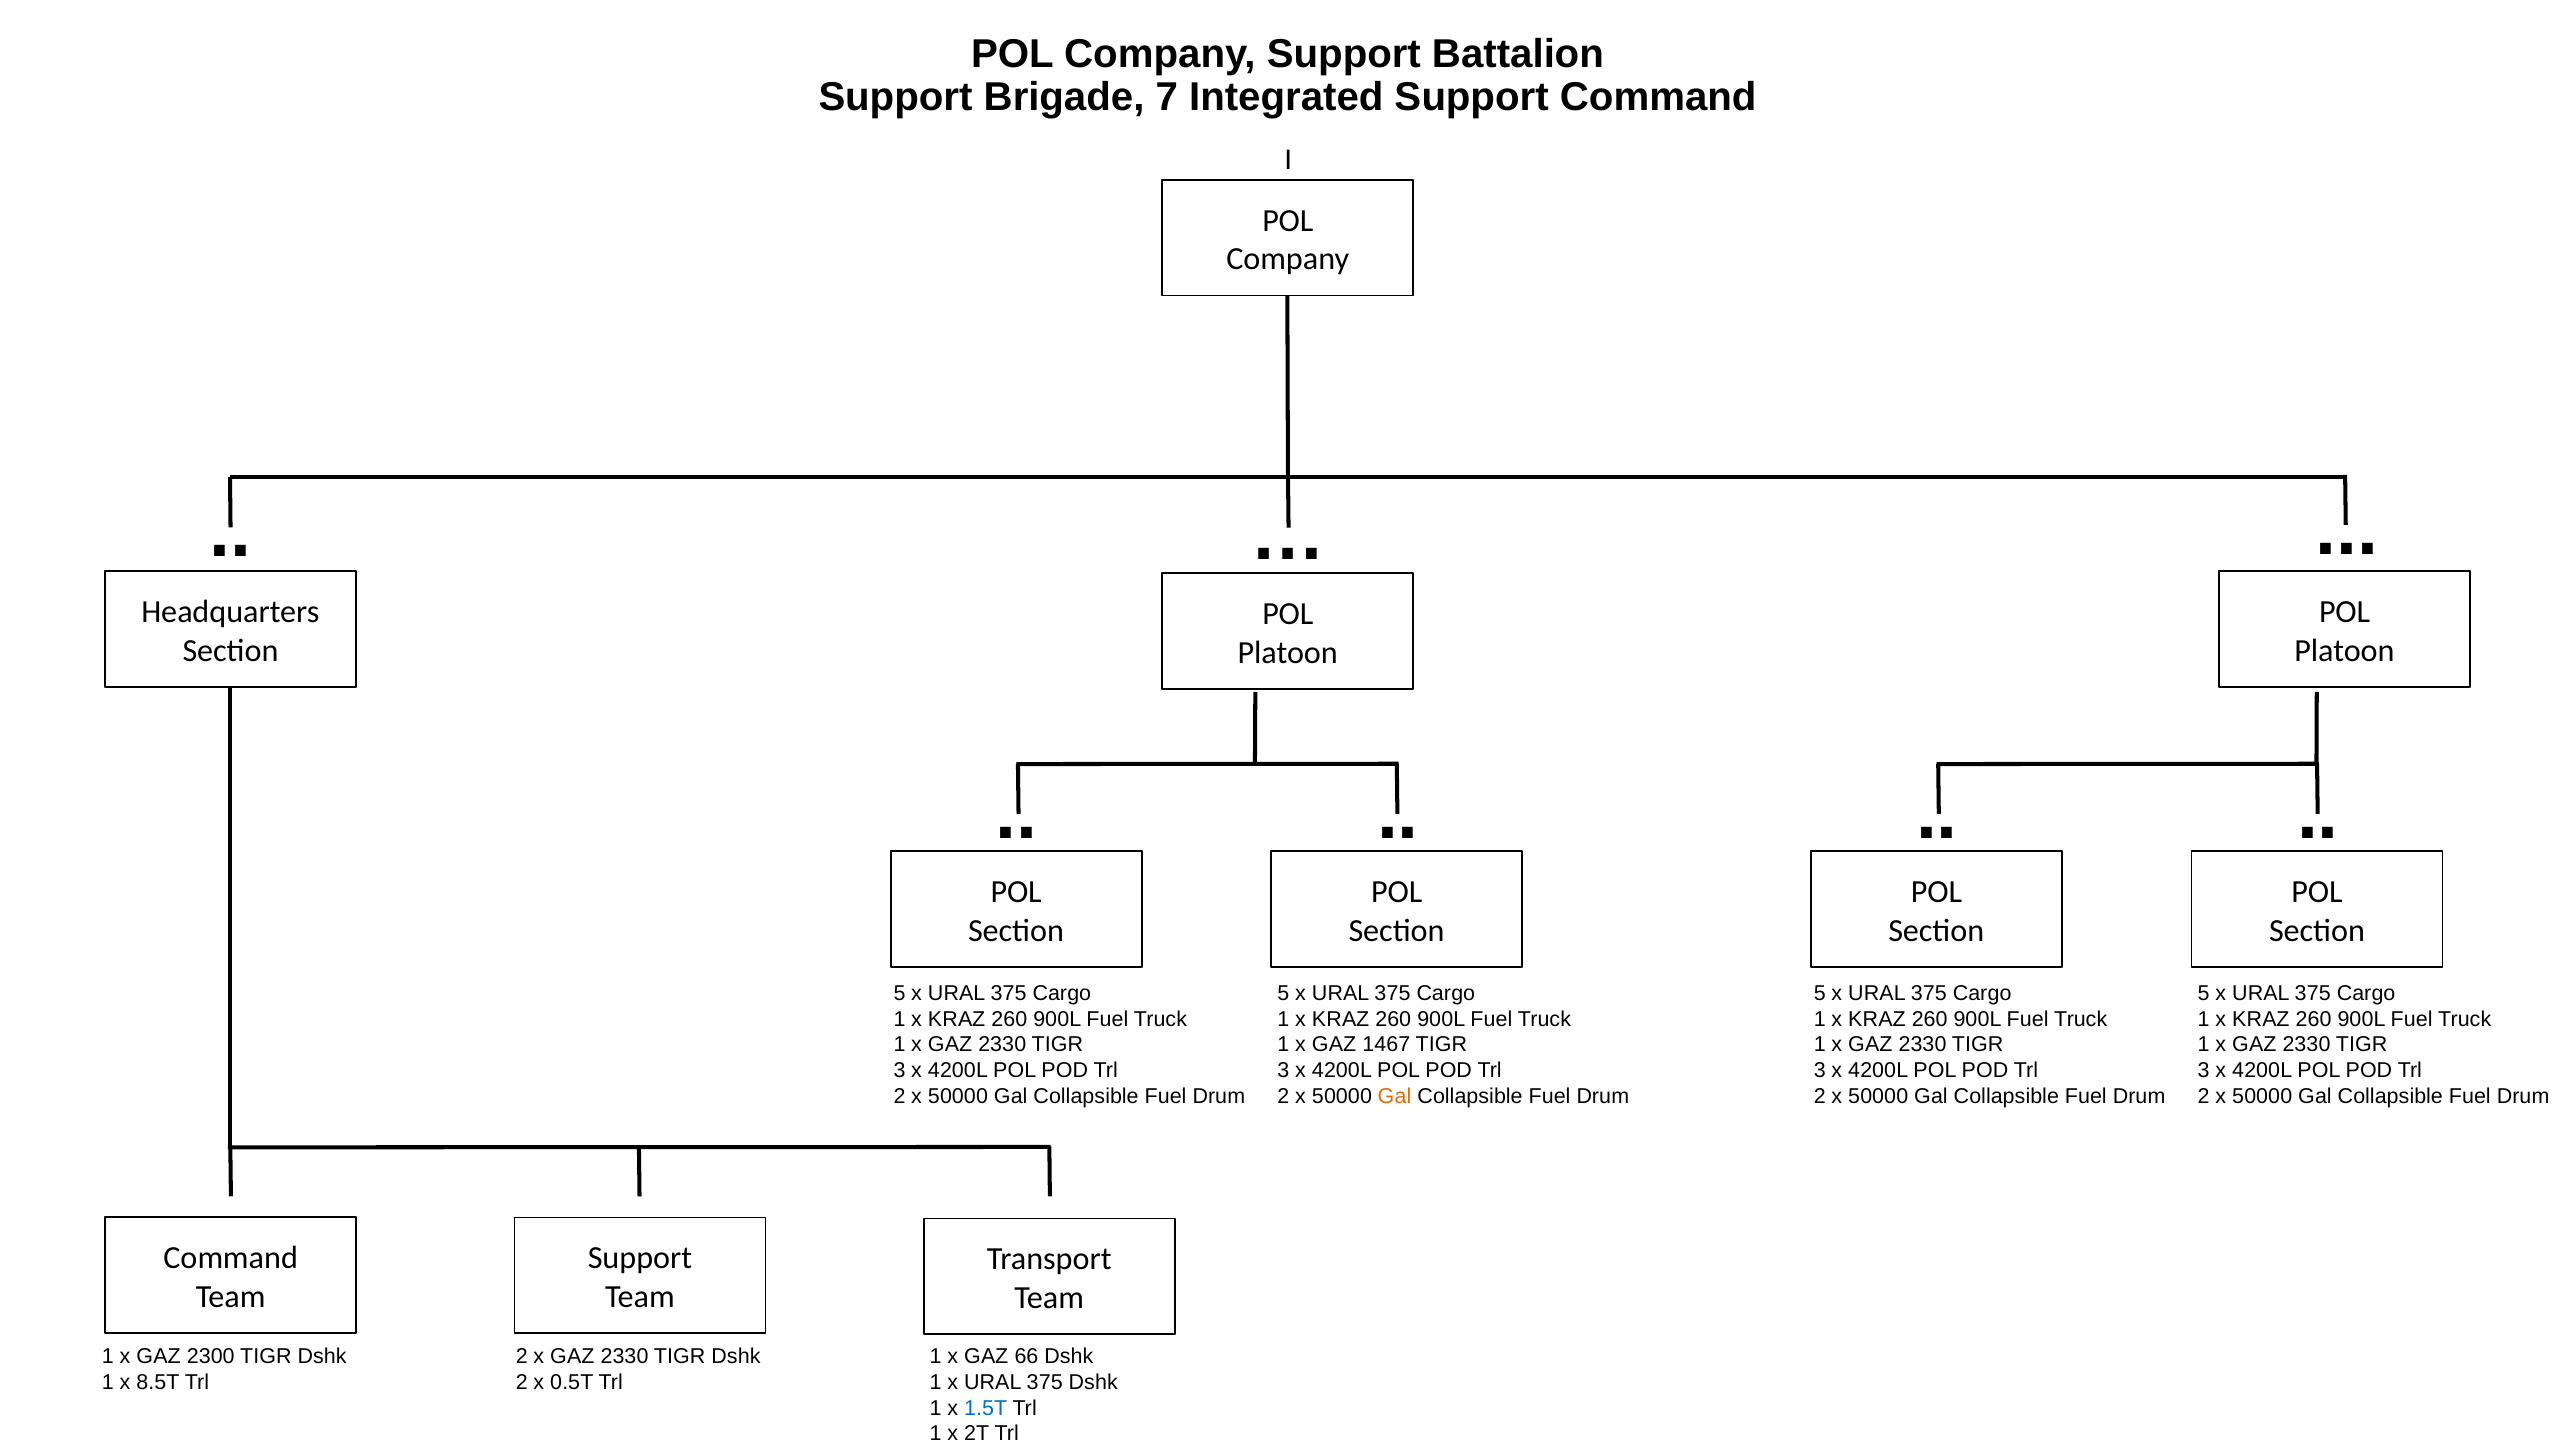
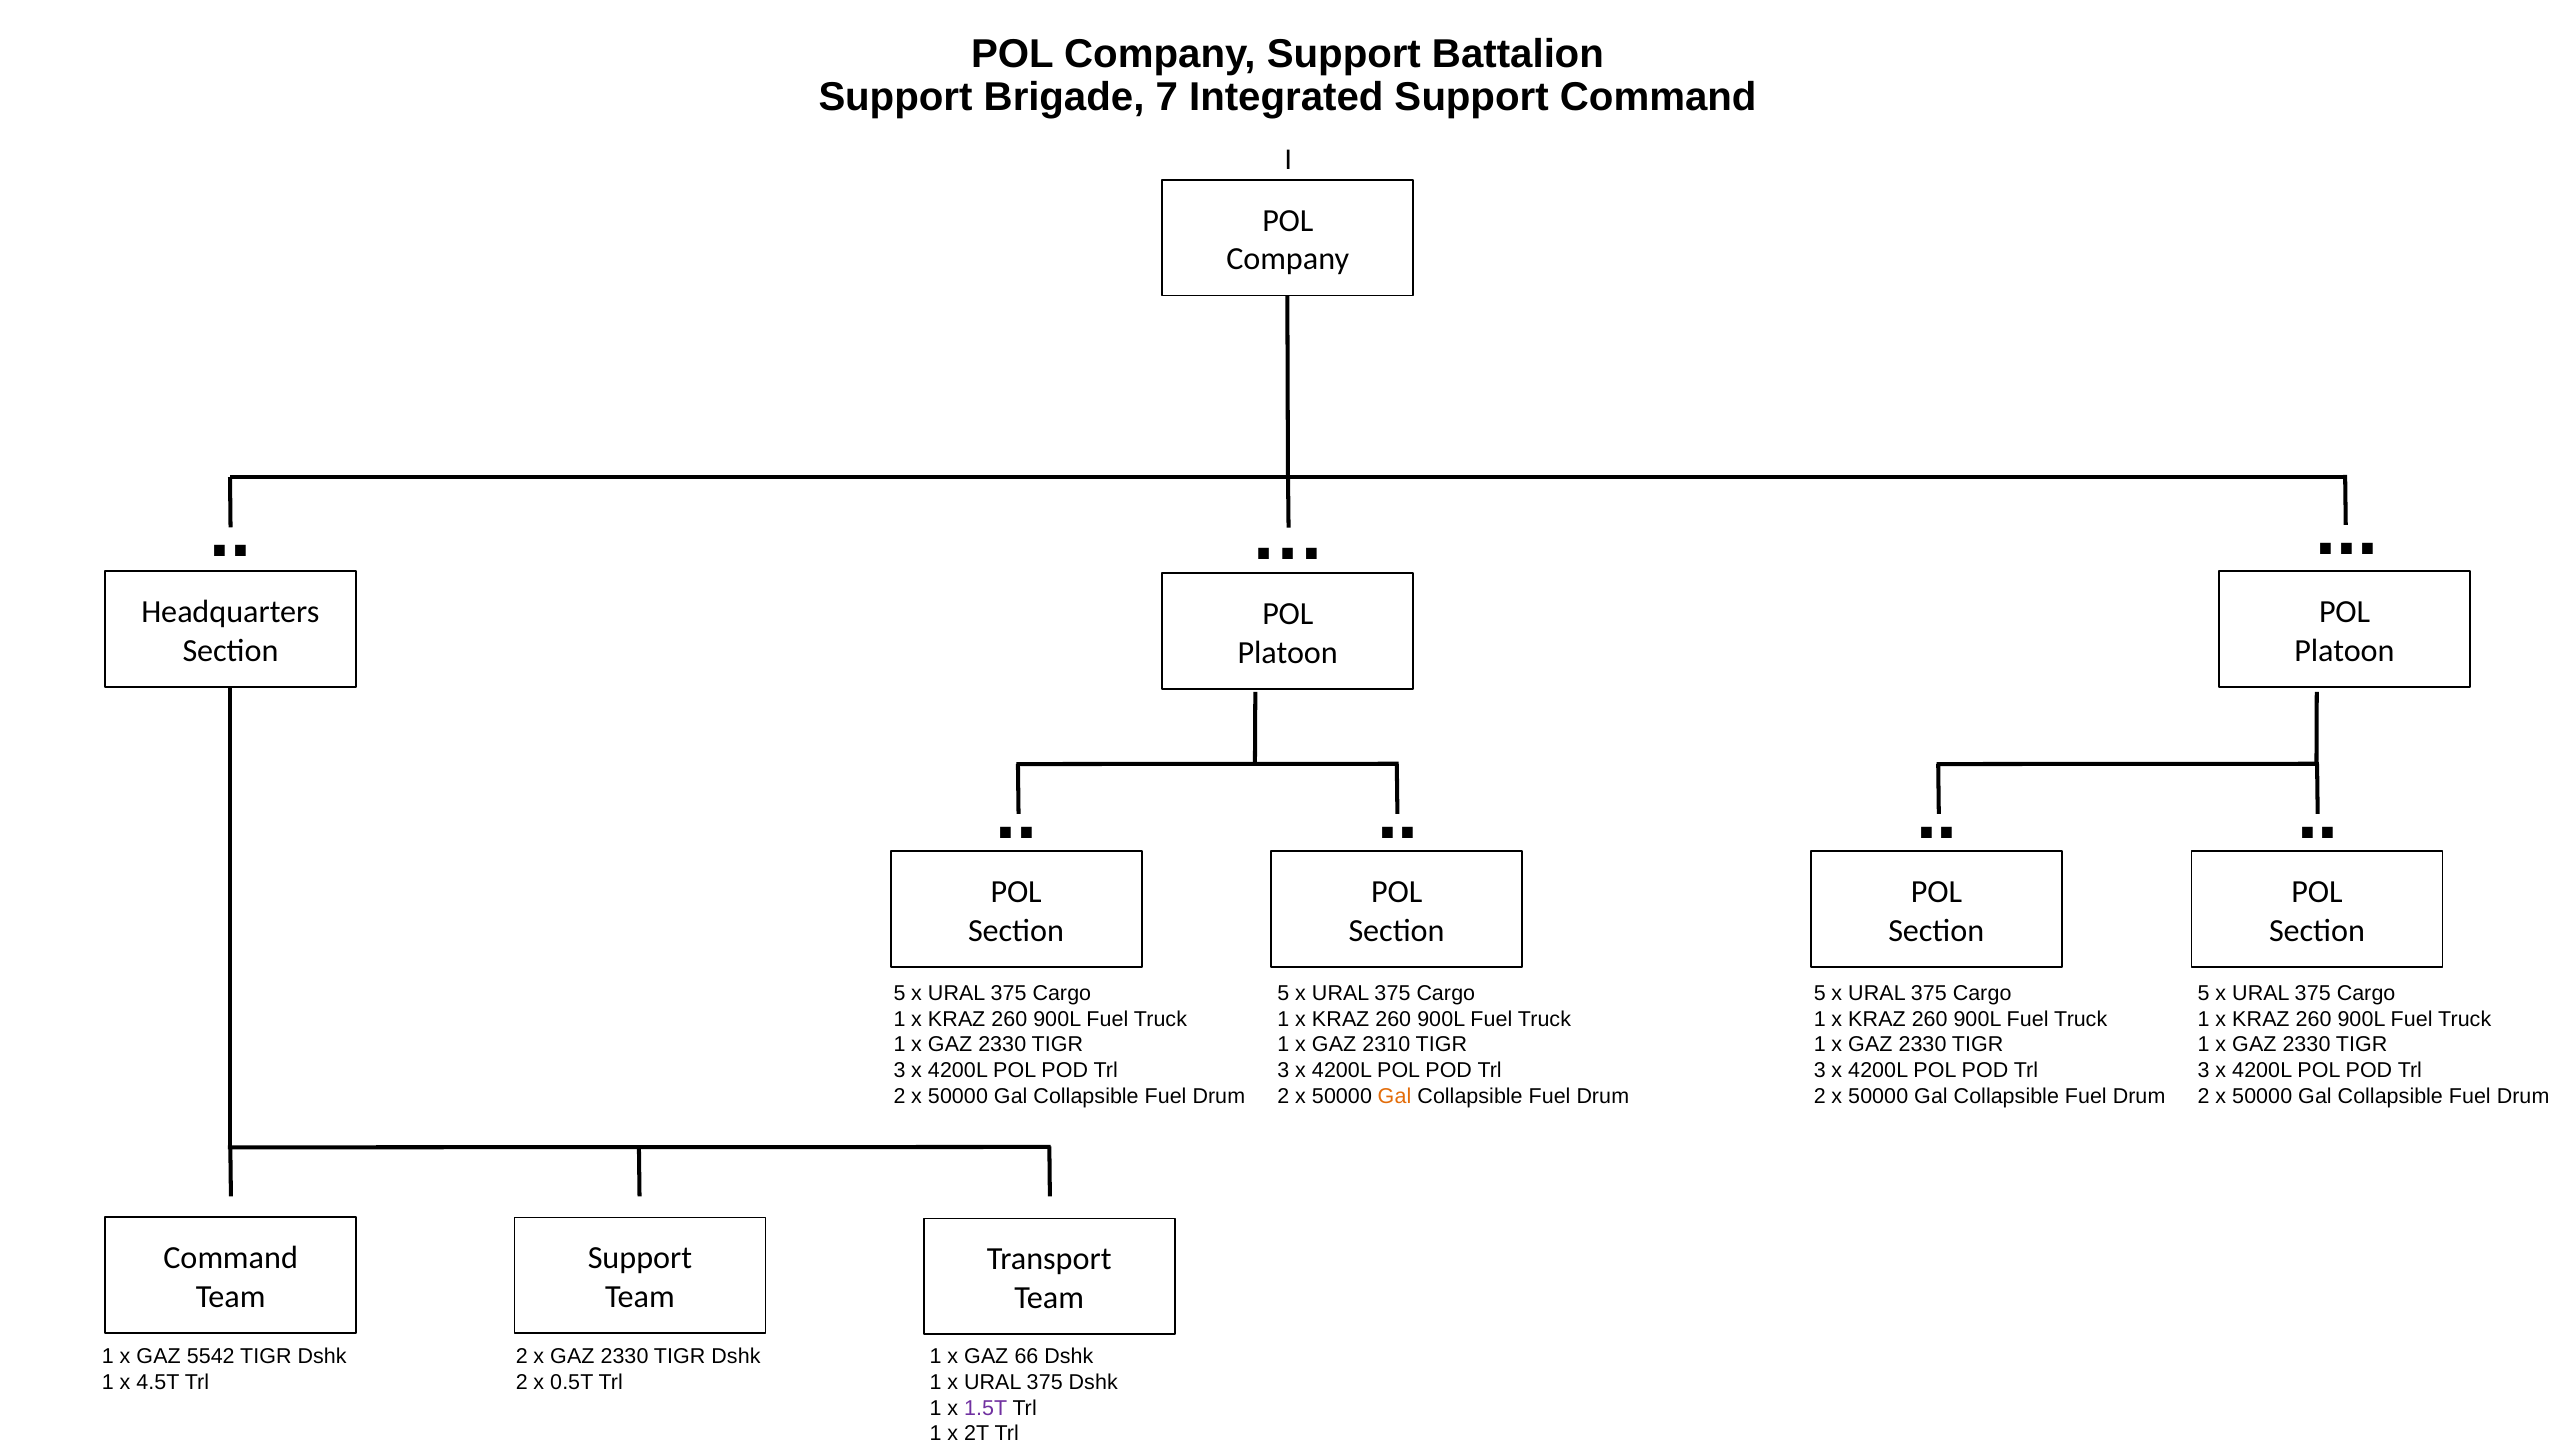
1467: 1467 -> 2310 (1386, 1045)
2300: 2300 -> 5542 (211, 1357)
8.5T: 8.5T -> 4.5T (158, 1382)
1.5T colour: blue -> purple (986, 1408)
